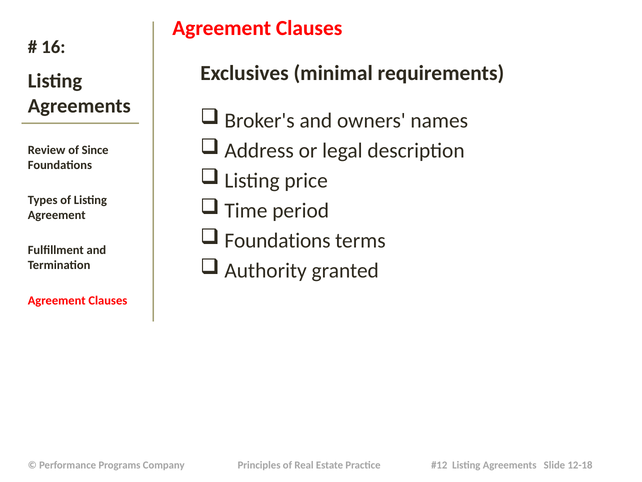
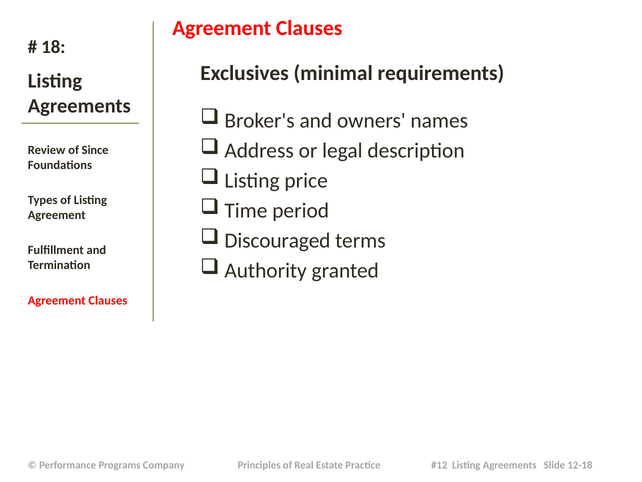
16: 16 -> 18 (53, 47)
Foundations: Foundations -> Discouraged (277, 240)
